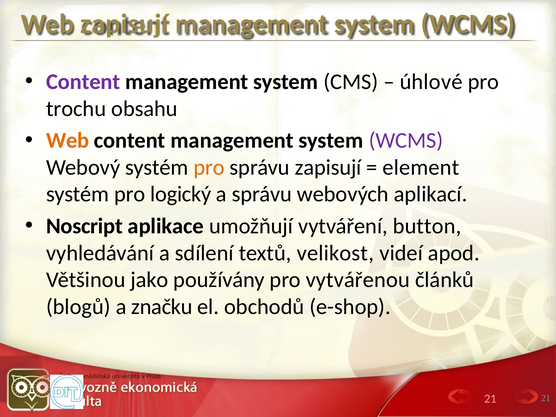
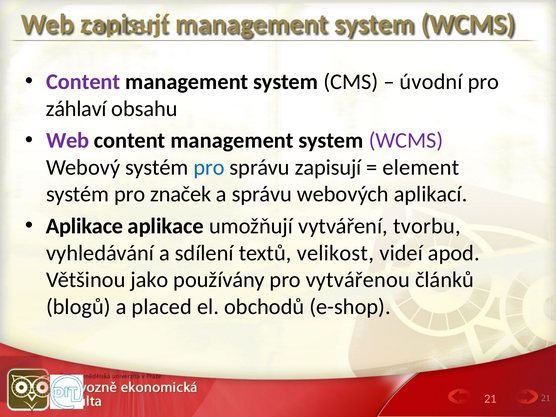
úhlové: úhlové -> úvodní (431, 82)
trochu: trochu -> záhlaví (76, 109)
Web colour: orange -> purple (68, 140)
pro colour: orange -> blue (209, 167)
logický: logický -> značek (181, 194)
Noscript: Noscript -> Aplikace (84, 226)
button: button -> tvorbu (427, 226)
značku: značku -> placed (162, 307)
